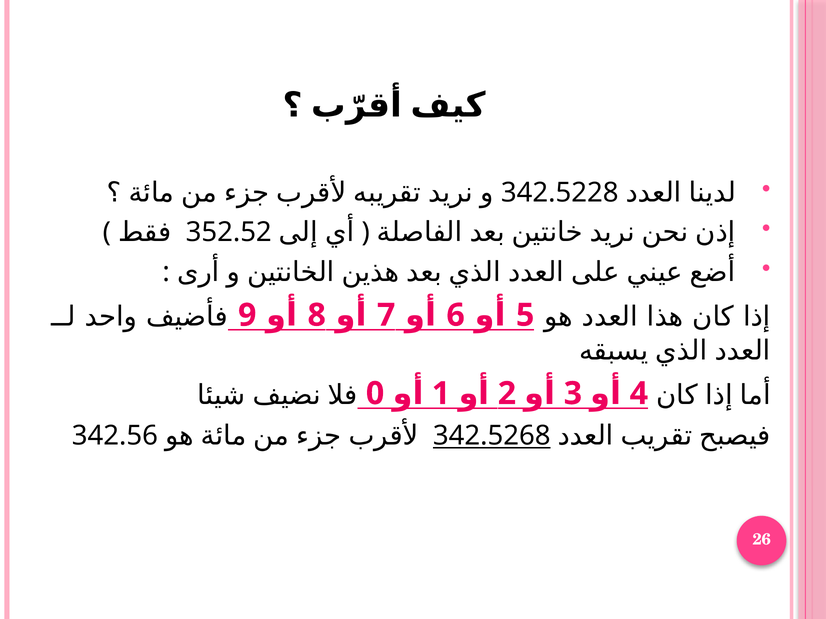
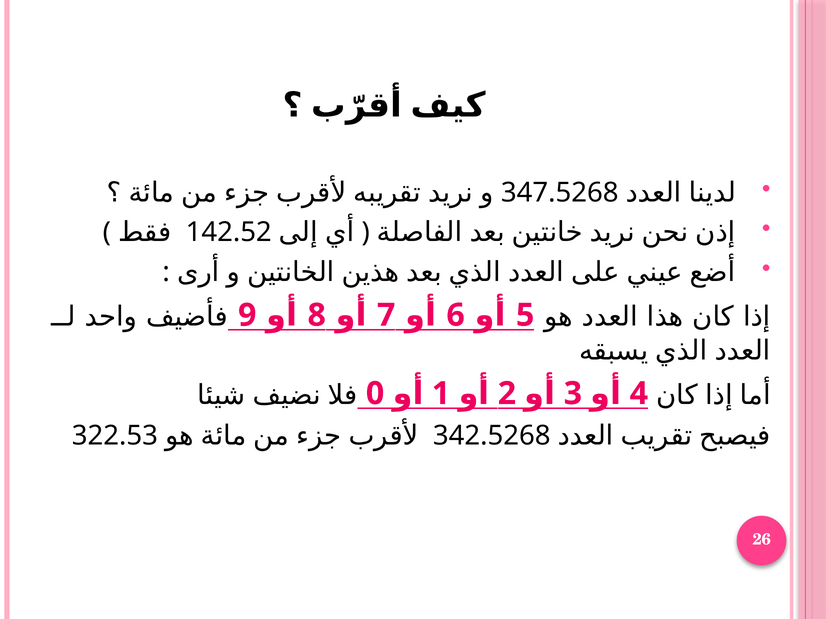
342.5228: 342.5228 -> 347.5268 (560, 193)
352.52: 352.52 -> 142.52 (229, 233)
342.56: 342.56 -> 322.53 (115, 436)
342.5268 underline: present -> none (492, 436)
